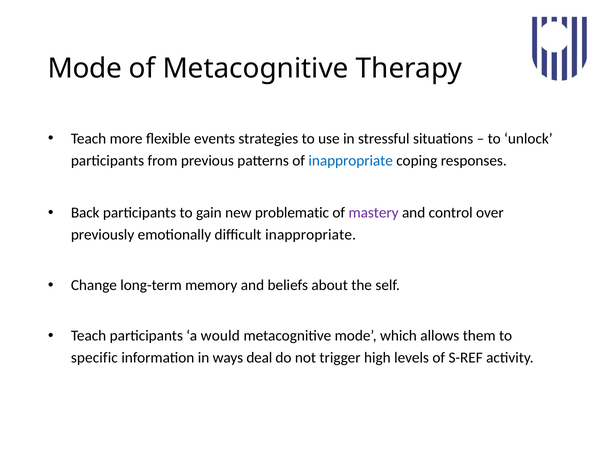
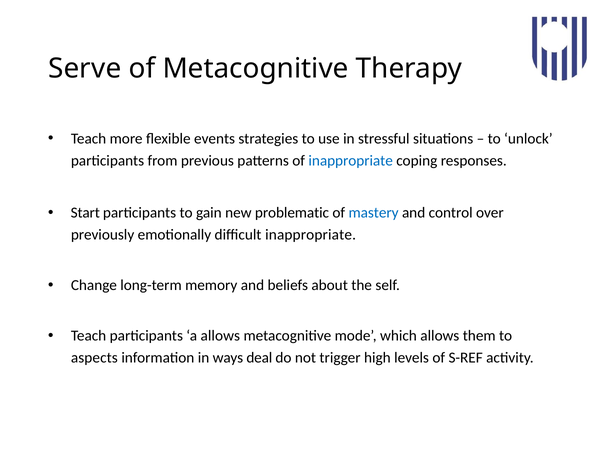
Mode: Mode -> Serve (85, 68)
Back: Back -> Start (85, 213)
mastery colour: purple -> blue (374, 213)
a would: would -> allows (220, 336)
specific: specific -> aspects (94, 358)
